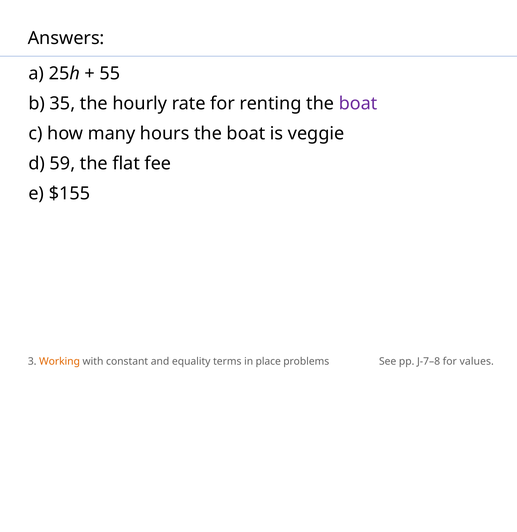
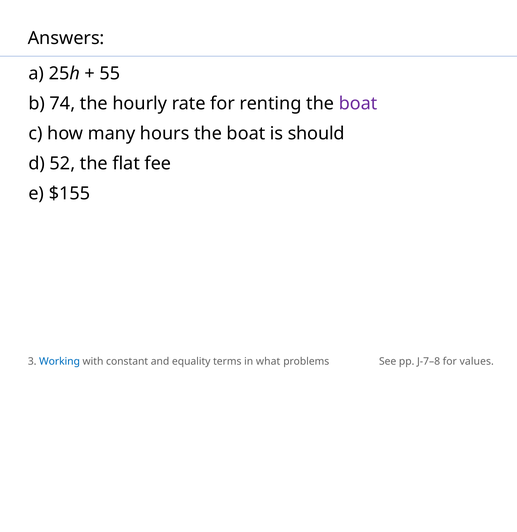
35: 35 -> 74 (62, 104)
veggie: veggie -> should (316, 134)
59: 59 -> 52 (62, 163)
Working colour: orange -> blue (60, 361)
place: place -> what (268, 361)
